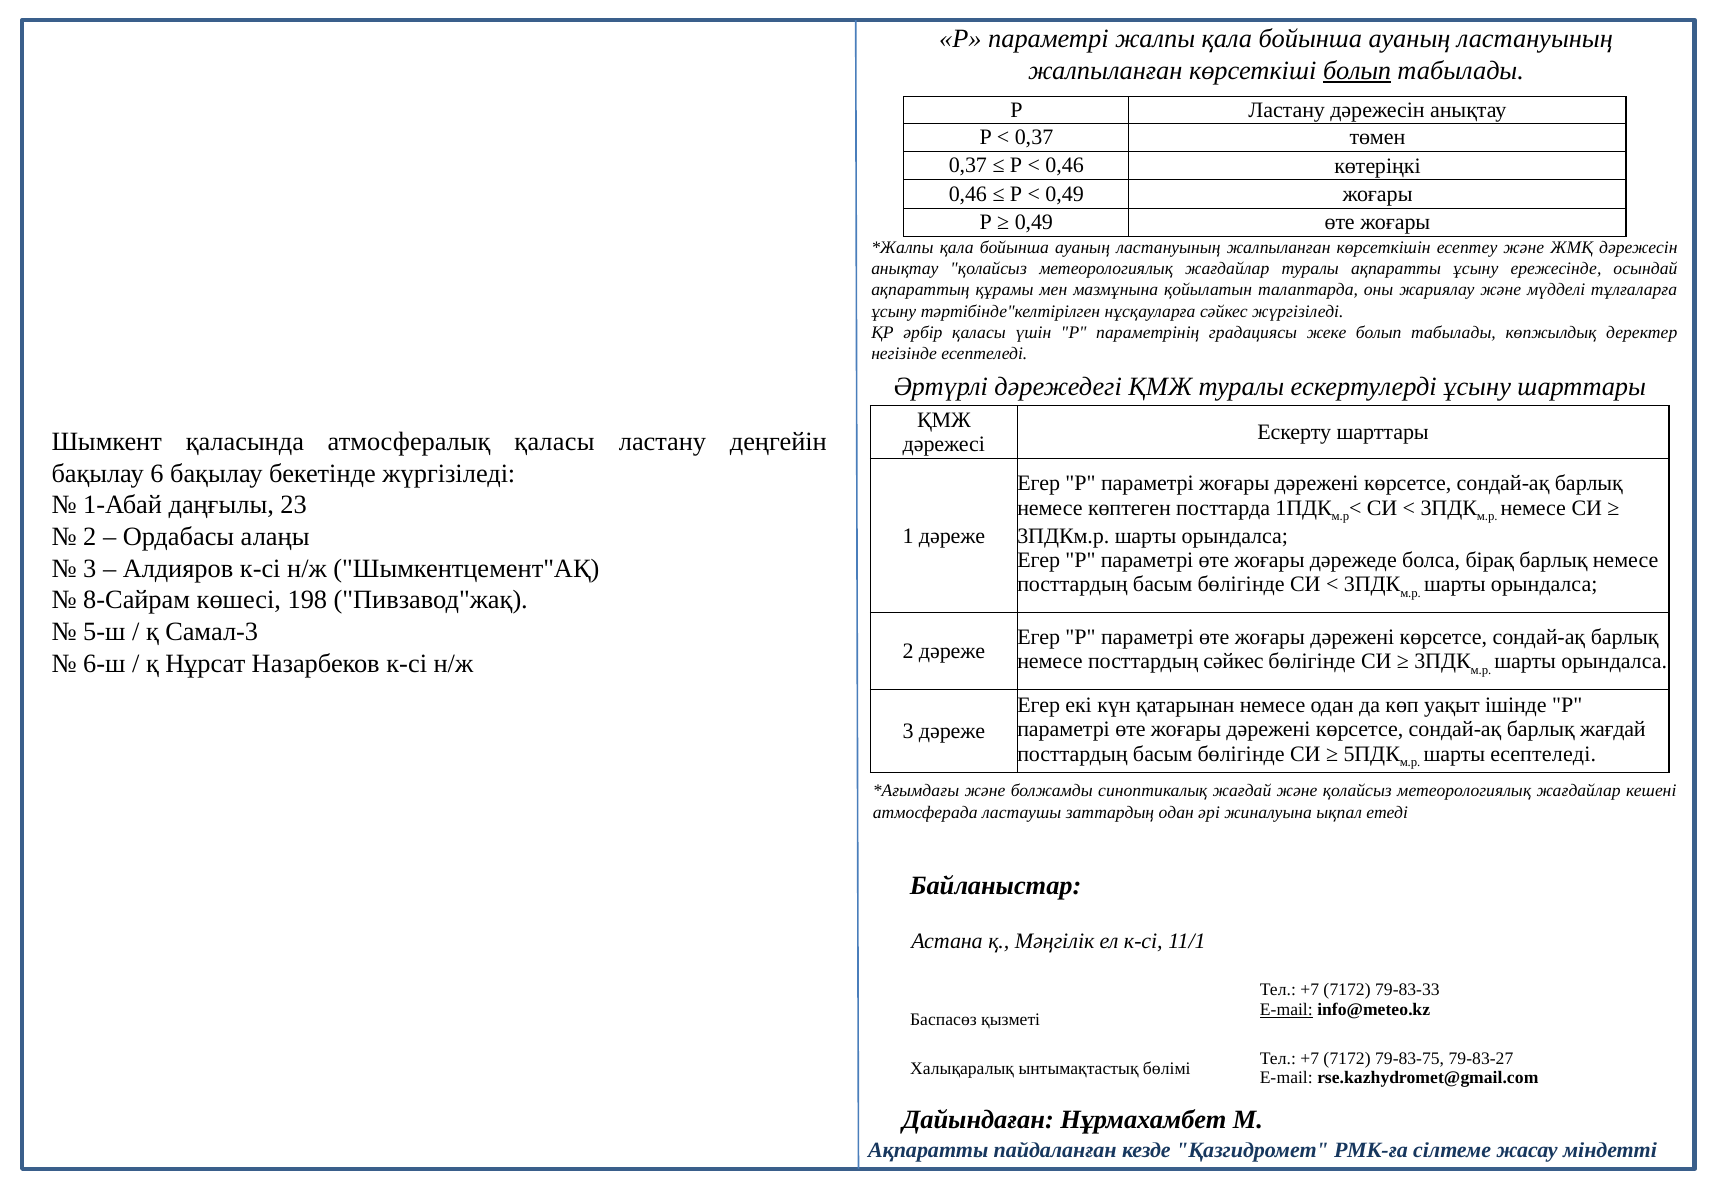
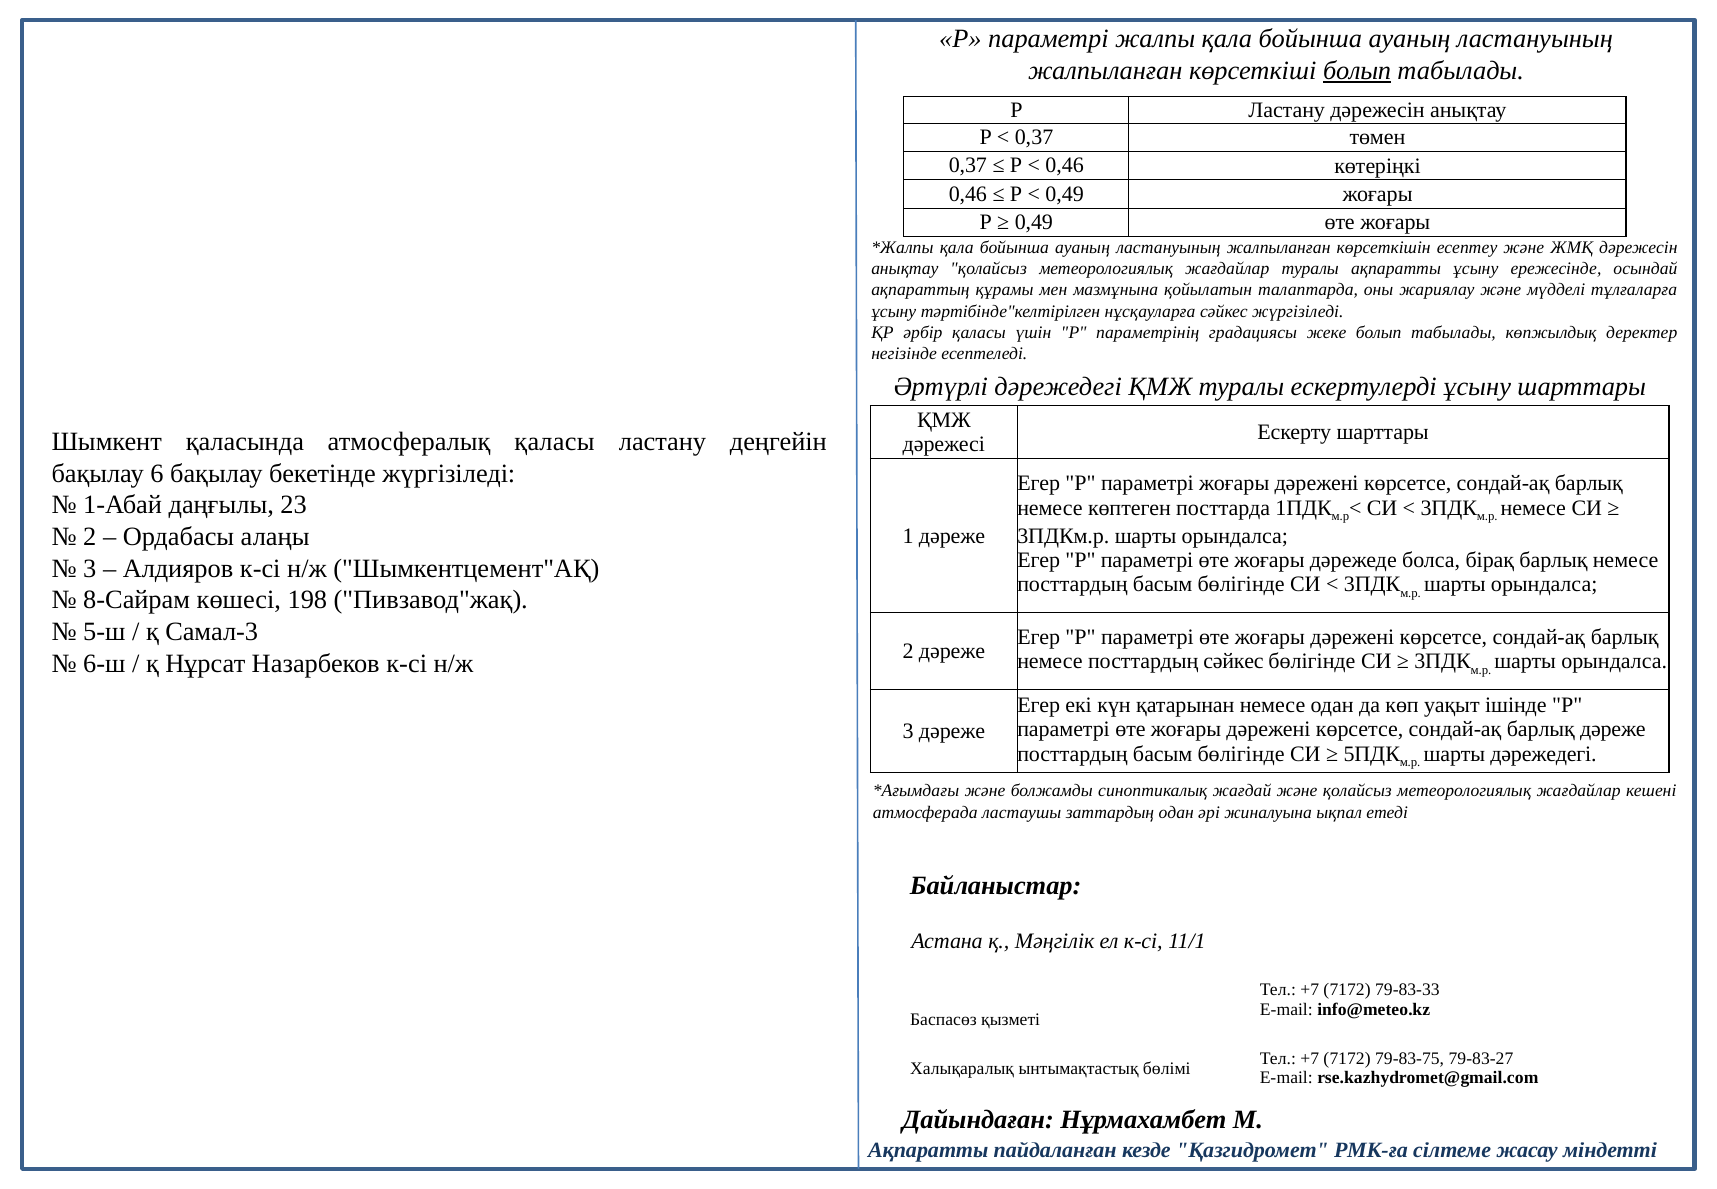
барлық жағдай: жағдай -> дәреже (1613, 729)
шарты есептеледі: есептеледі -> дәрежедегі (1543, 754)
E-mail underline: present -> none (1286, 1009)
